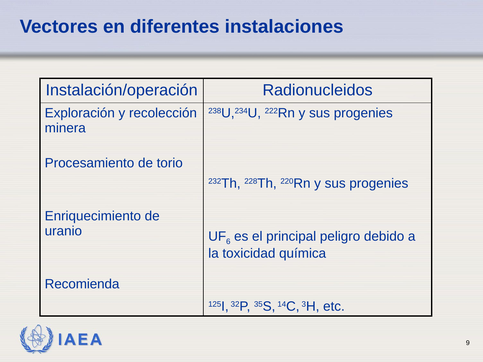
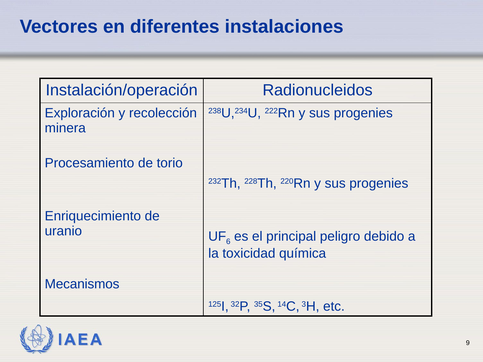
Recomienda: Recomienda -> Mecanismos (82, 284)
